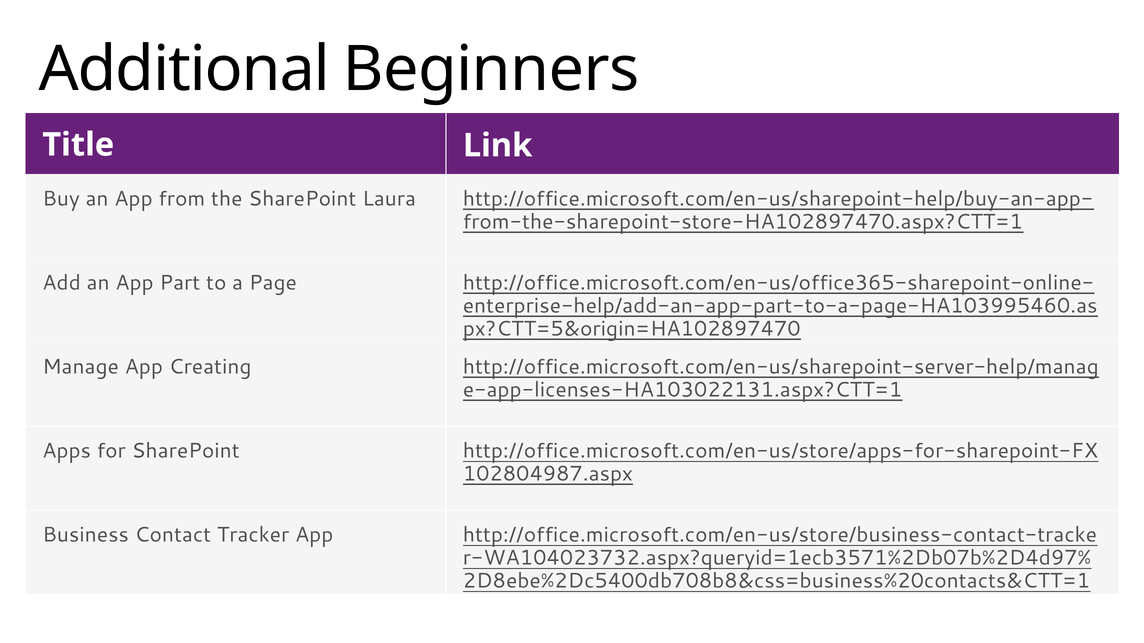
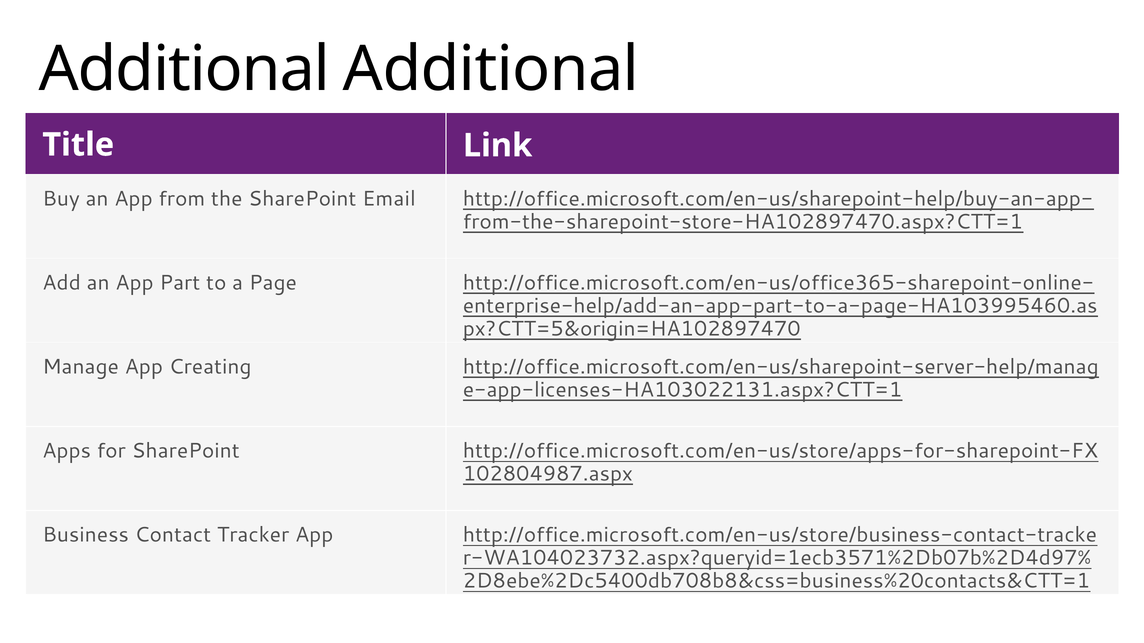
Additional Beginners: Beginners -> Additional (491, 69)
Laura: Laura -> Email (389, 199)
